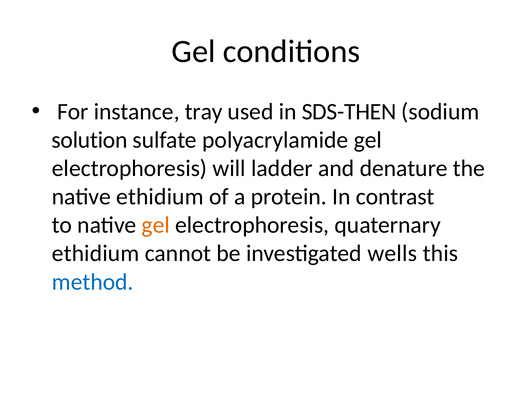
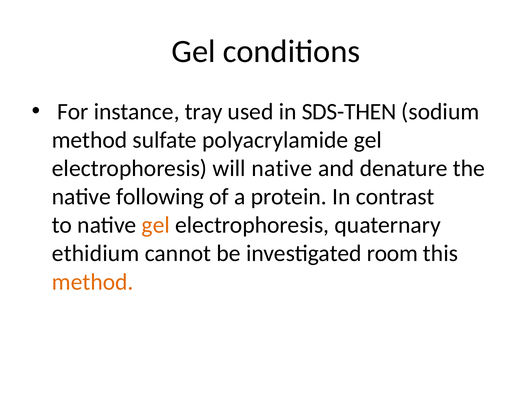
solution: solution -> method (90, 140)
will ladder: ladder -> native (282, 168)
native ethidium: ethidium -> following (160, 197)
wells: wells -> room (392, 254)
method colour: blue -> orange (93, 282)
